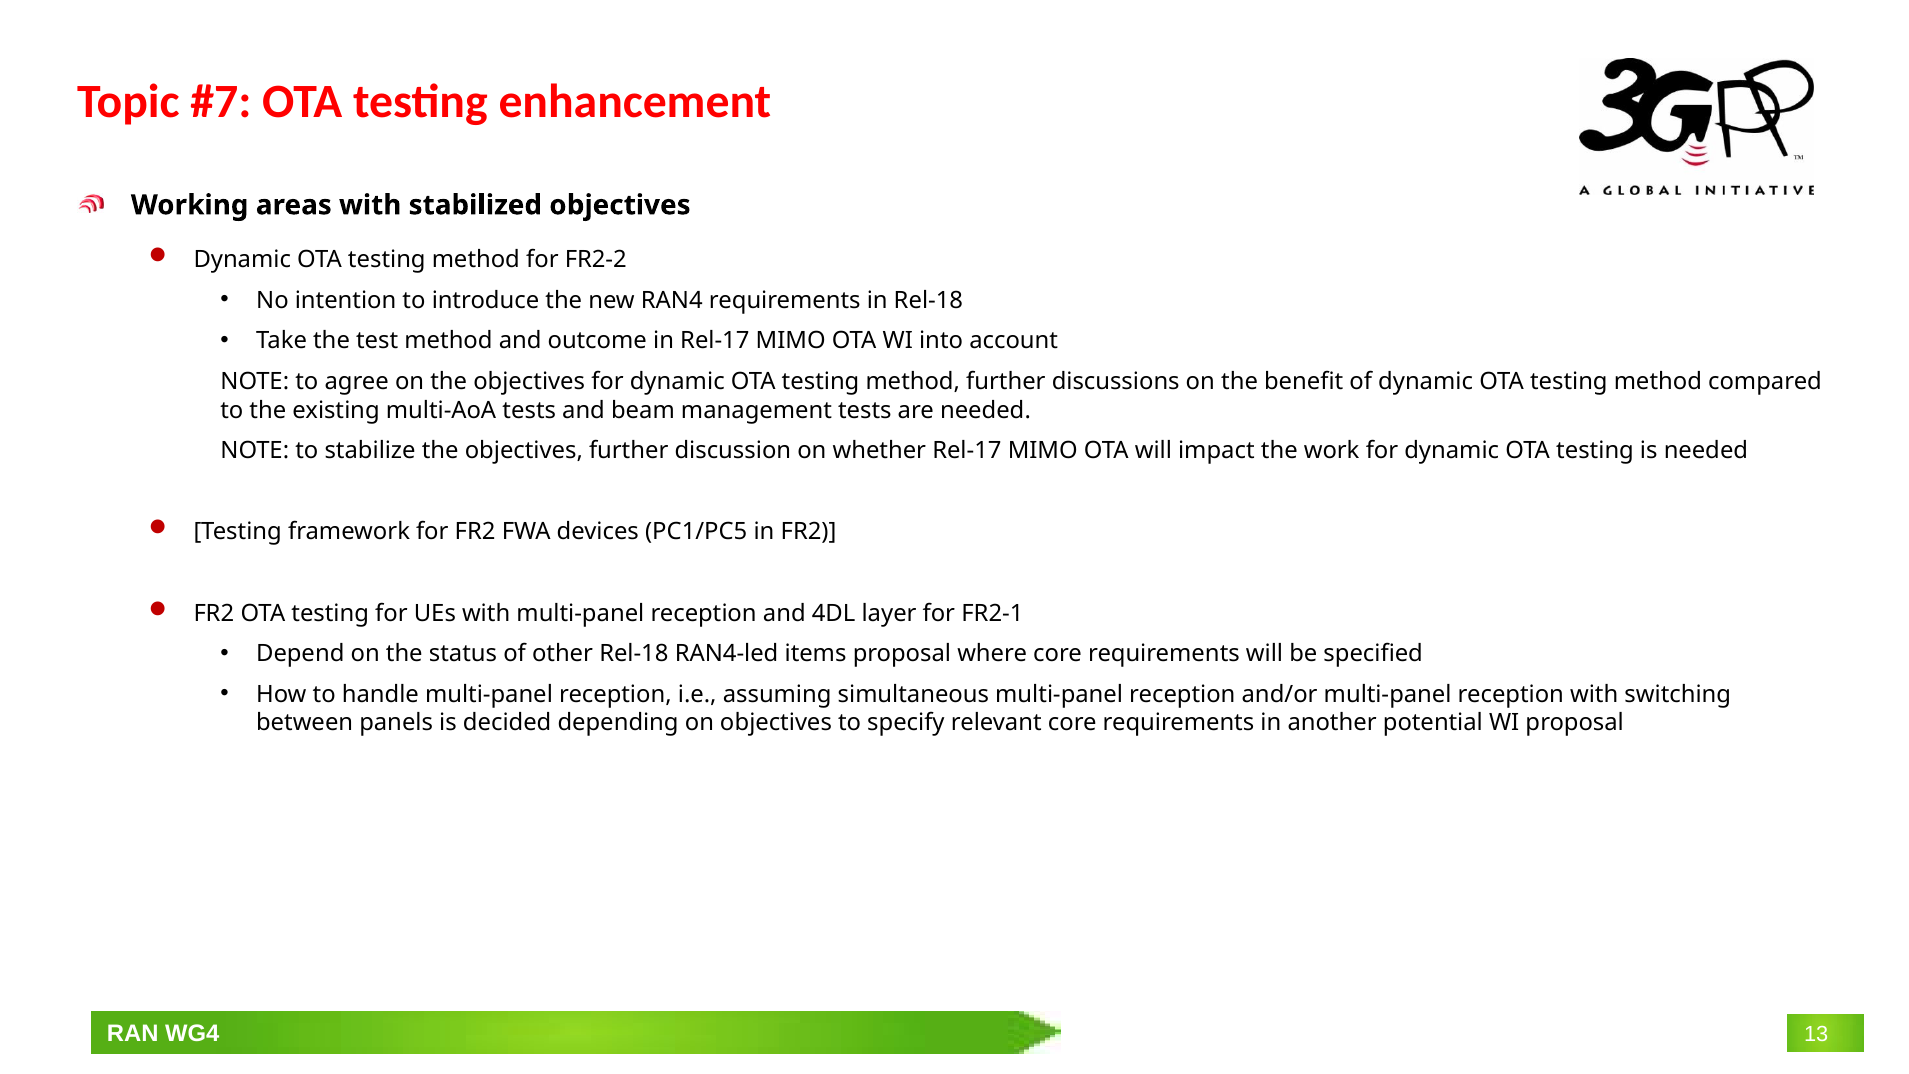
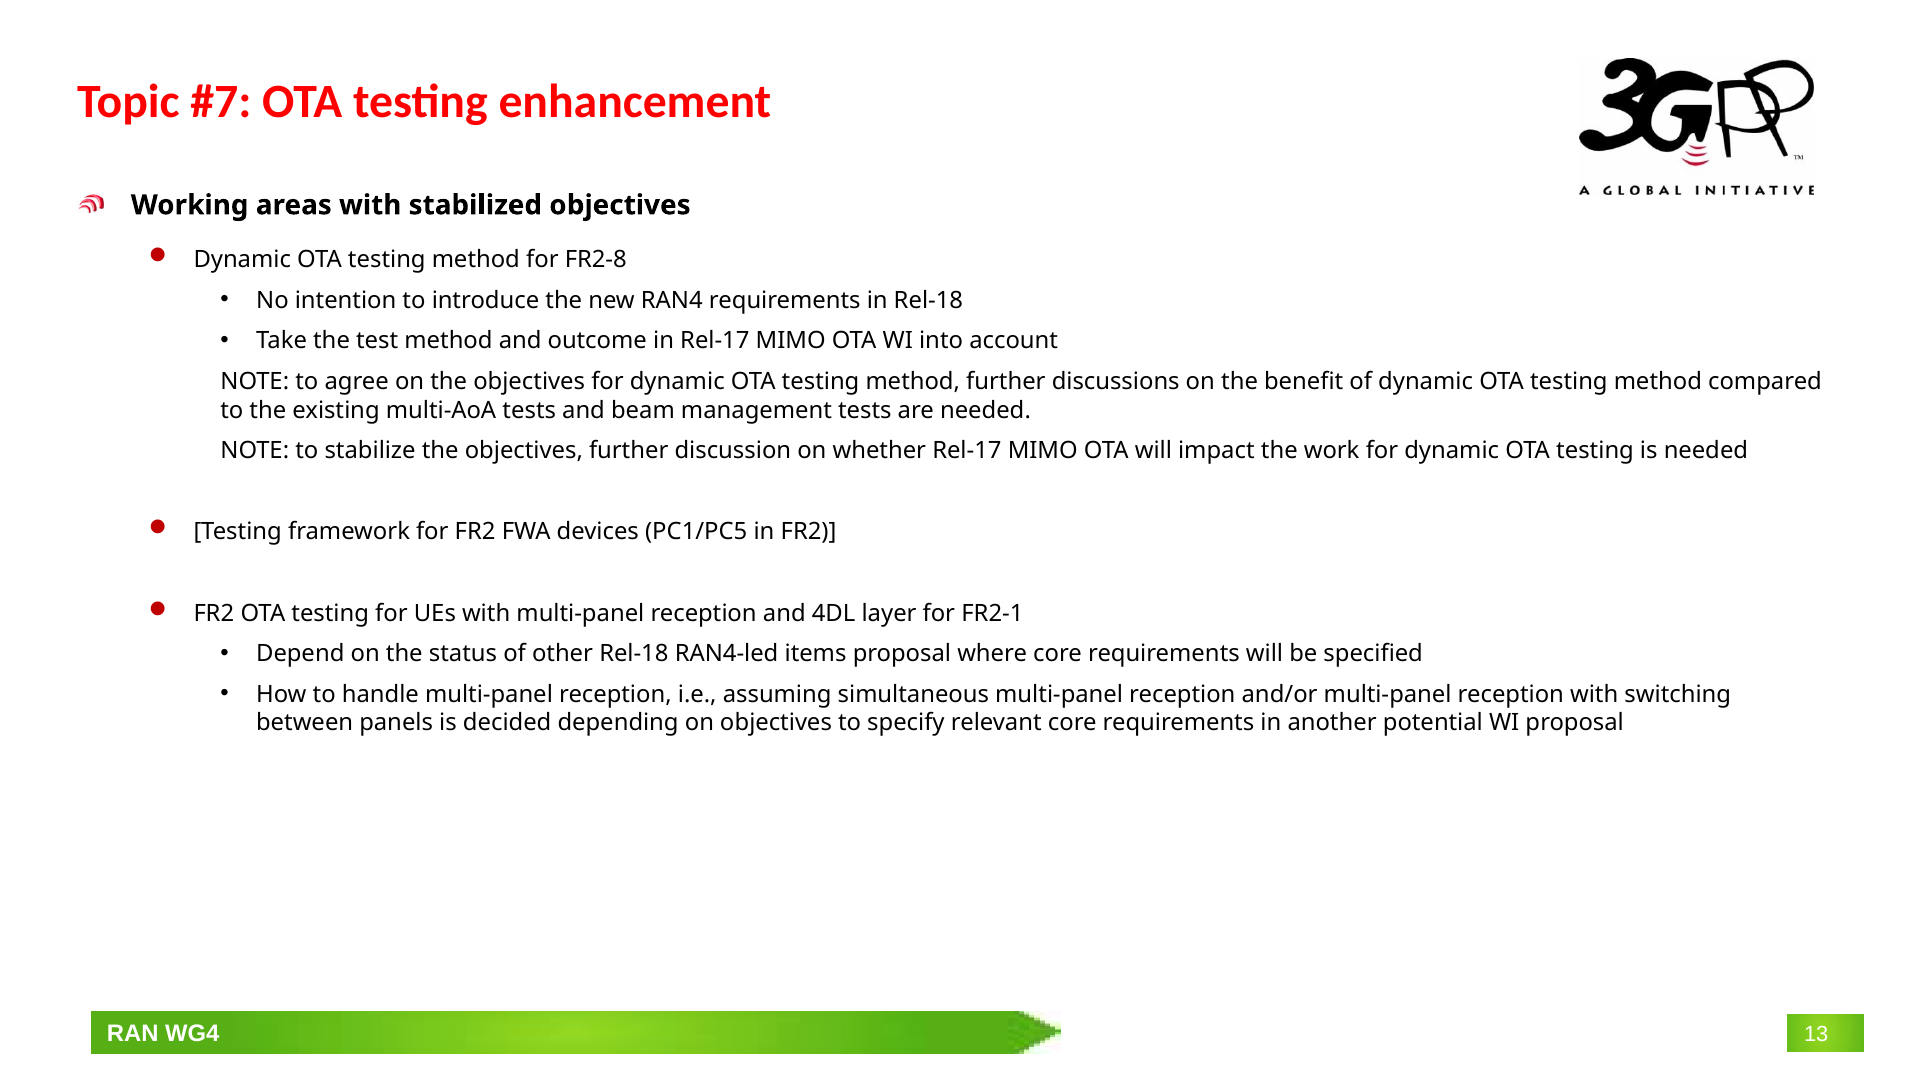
FR2-2: FR2-2 -> FR2-8 (596, 260)
